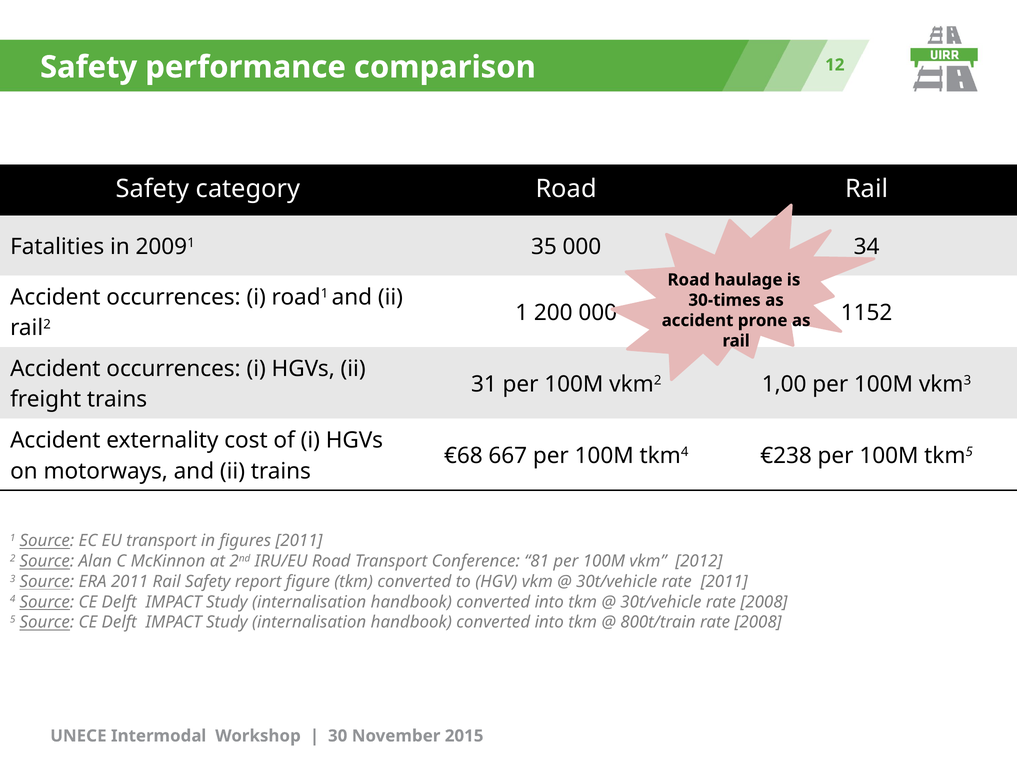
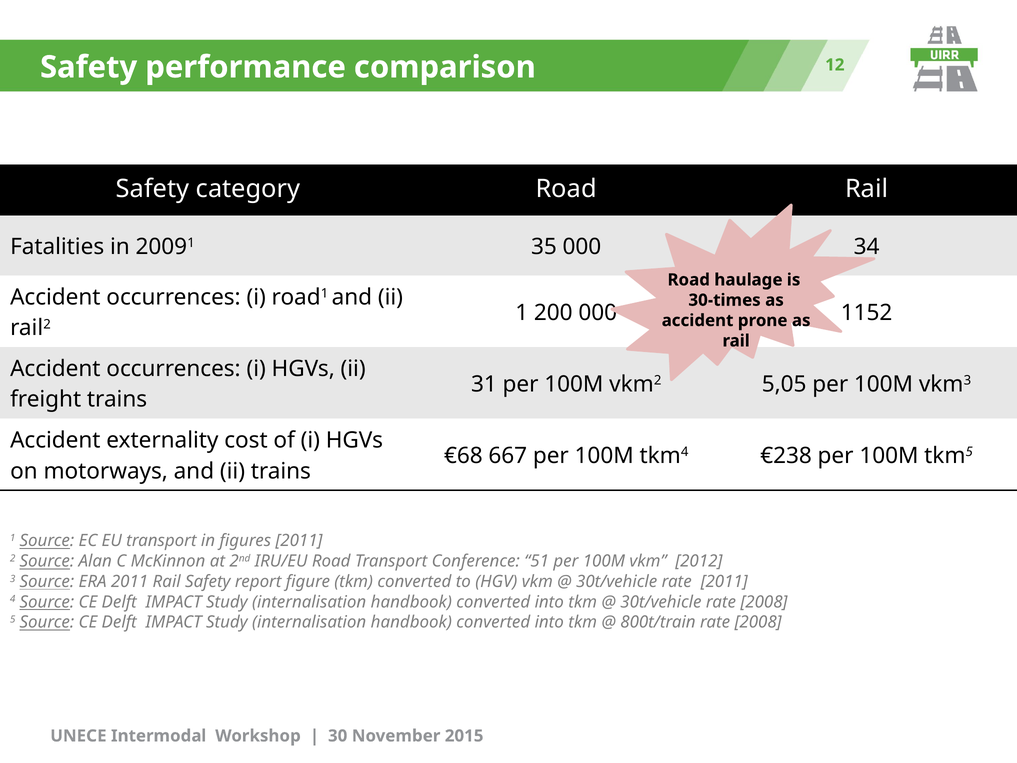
1,00: 1,00 -> 5,05 (784, 384)
81: 81 -> 51 (537, 561)
